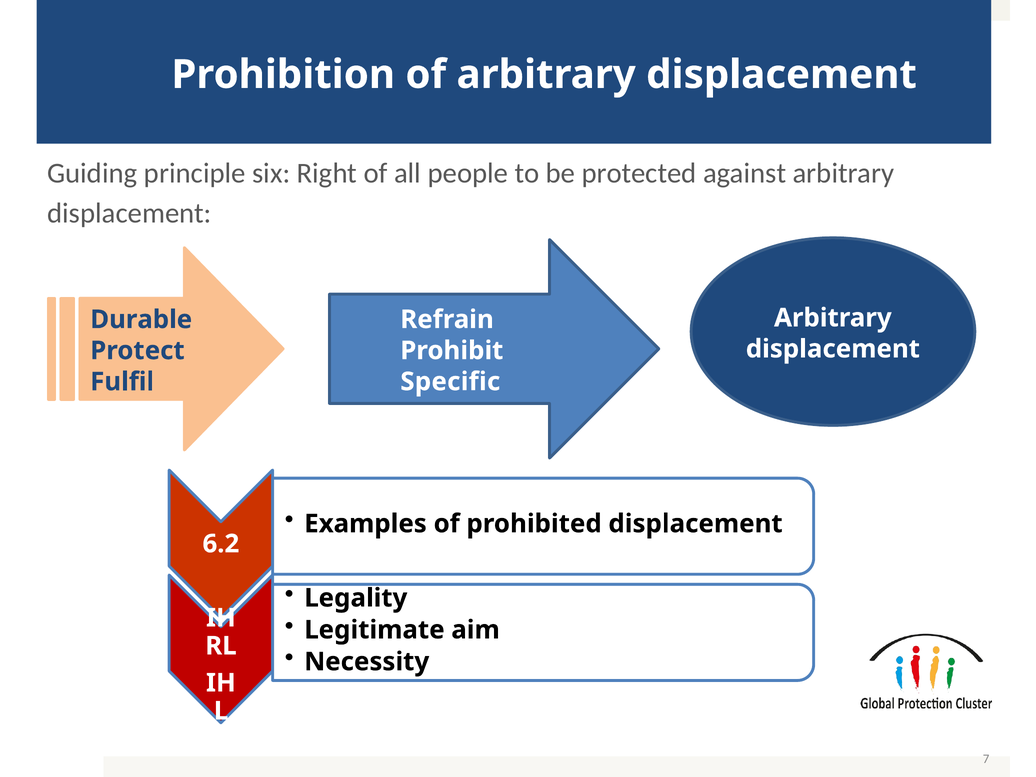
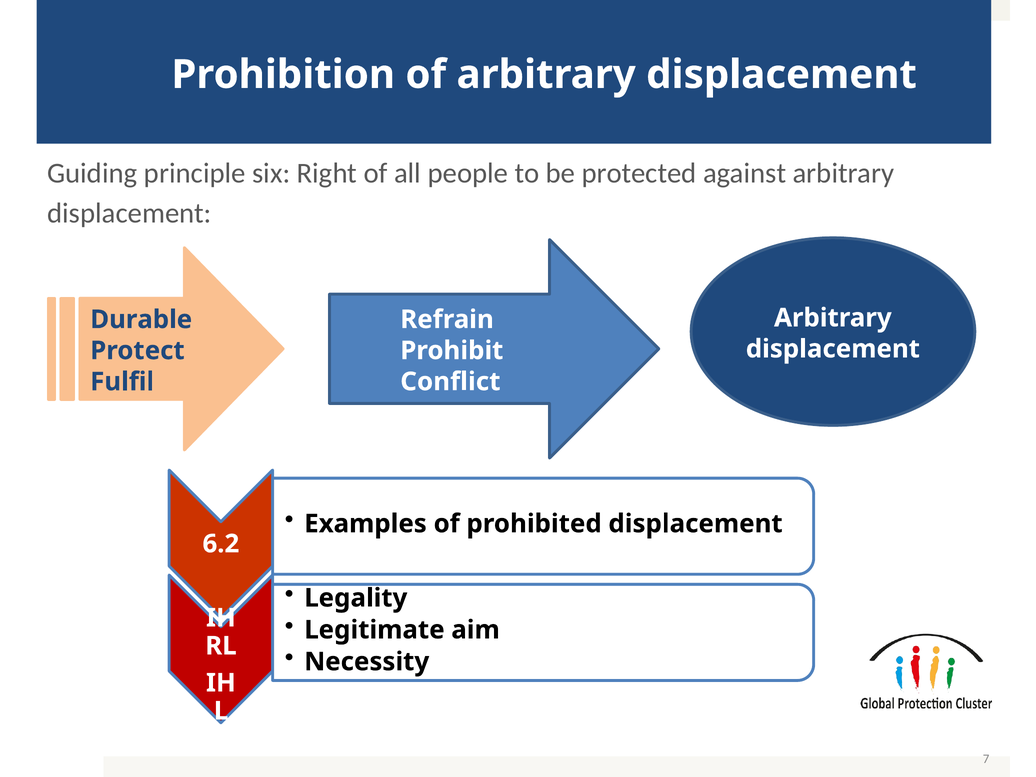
Specific: Specific -> Conflict (450, 382)
